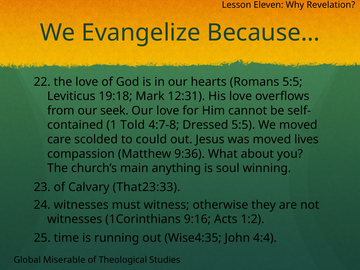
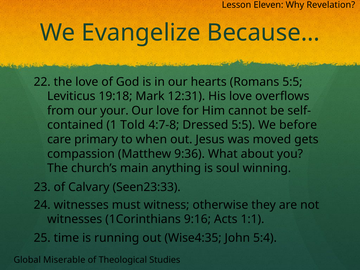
seek: seek -> your (114, 111)
We moved: moved -> before (298, 125)
scolded: scolded -> primary (96, 139)
could: could -> when (151, 139)
lives: lives -> gets (306, 139)
That23:33: That23:33 -> Seen23:33 (147, 187)
1:2: 1:2 -> 1:1 (252, 219)
4:4: 4:4 -> 5:4 (265, 238)
